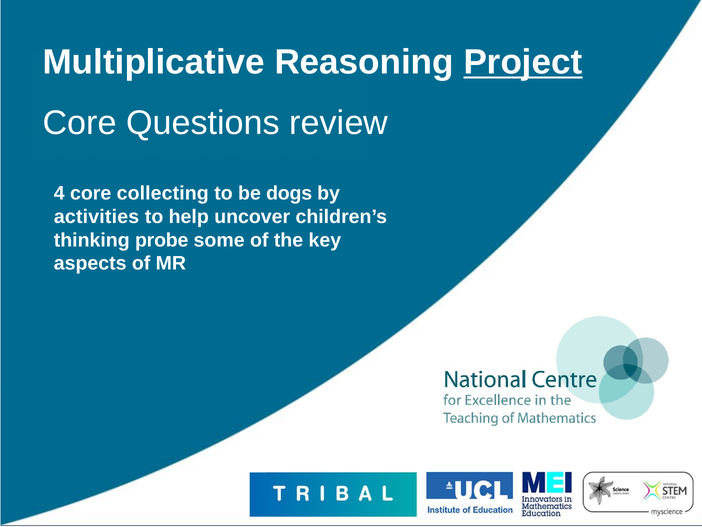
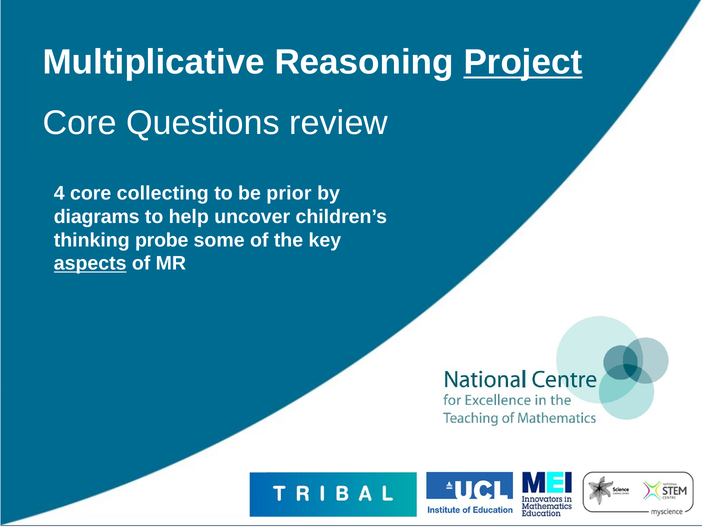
dogs: dogs -> prior (289, 193)
activities: activities -> diagrams (97, 216)
aspects underline: none -> present (90, 263)
